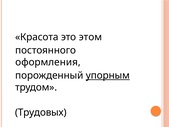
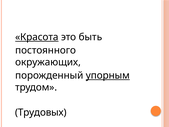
Красота underline: none -> present (37, 37)
этом: этом -> быть (90, 37)
оформления: оформления -> окружающих (48, 62)
